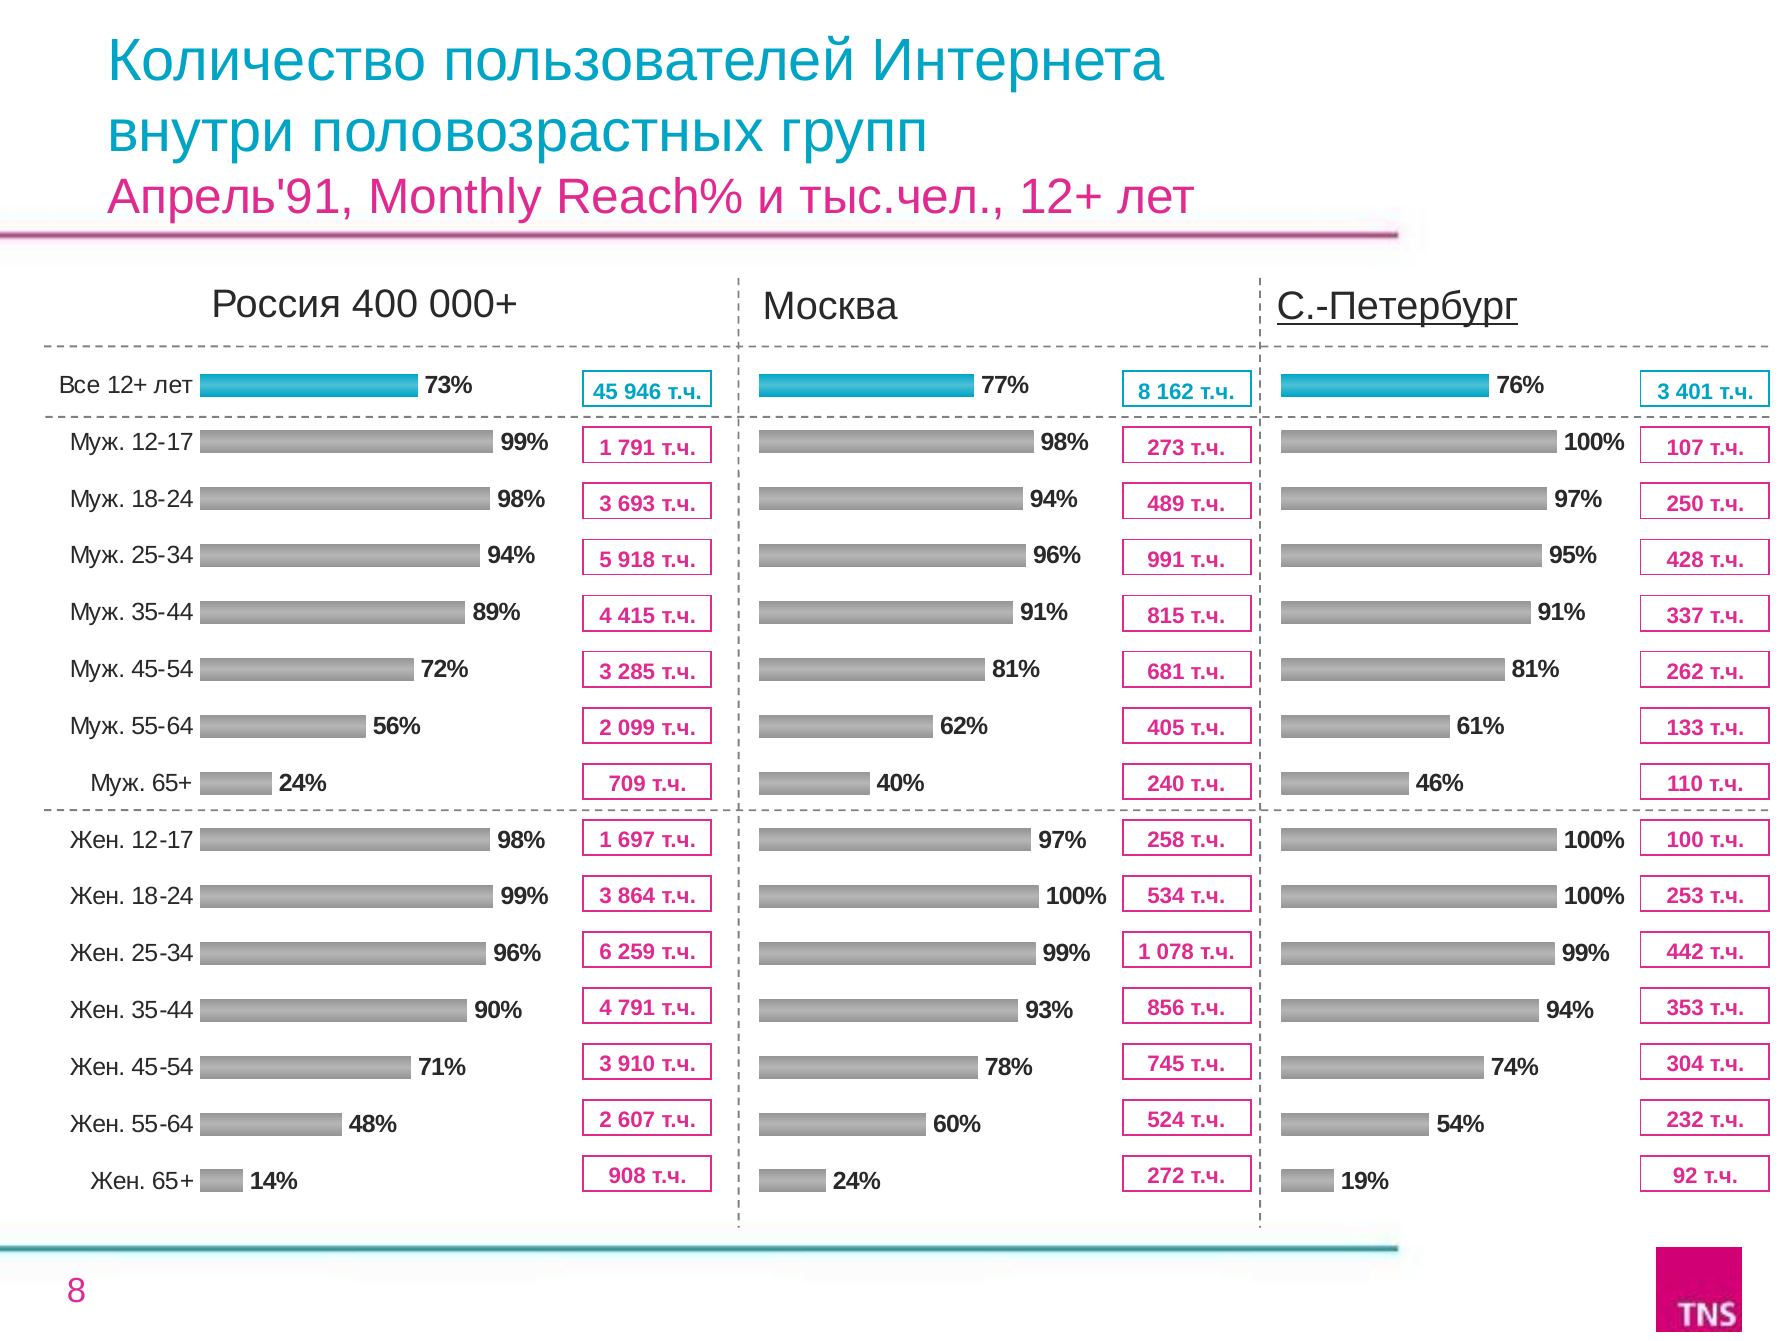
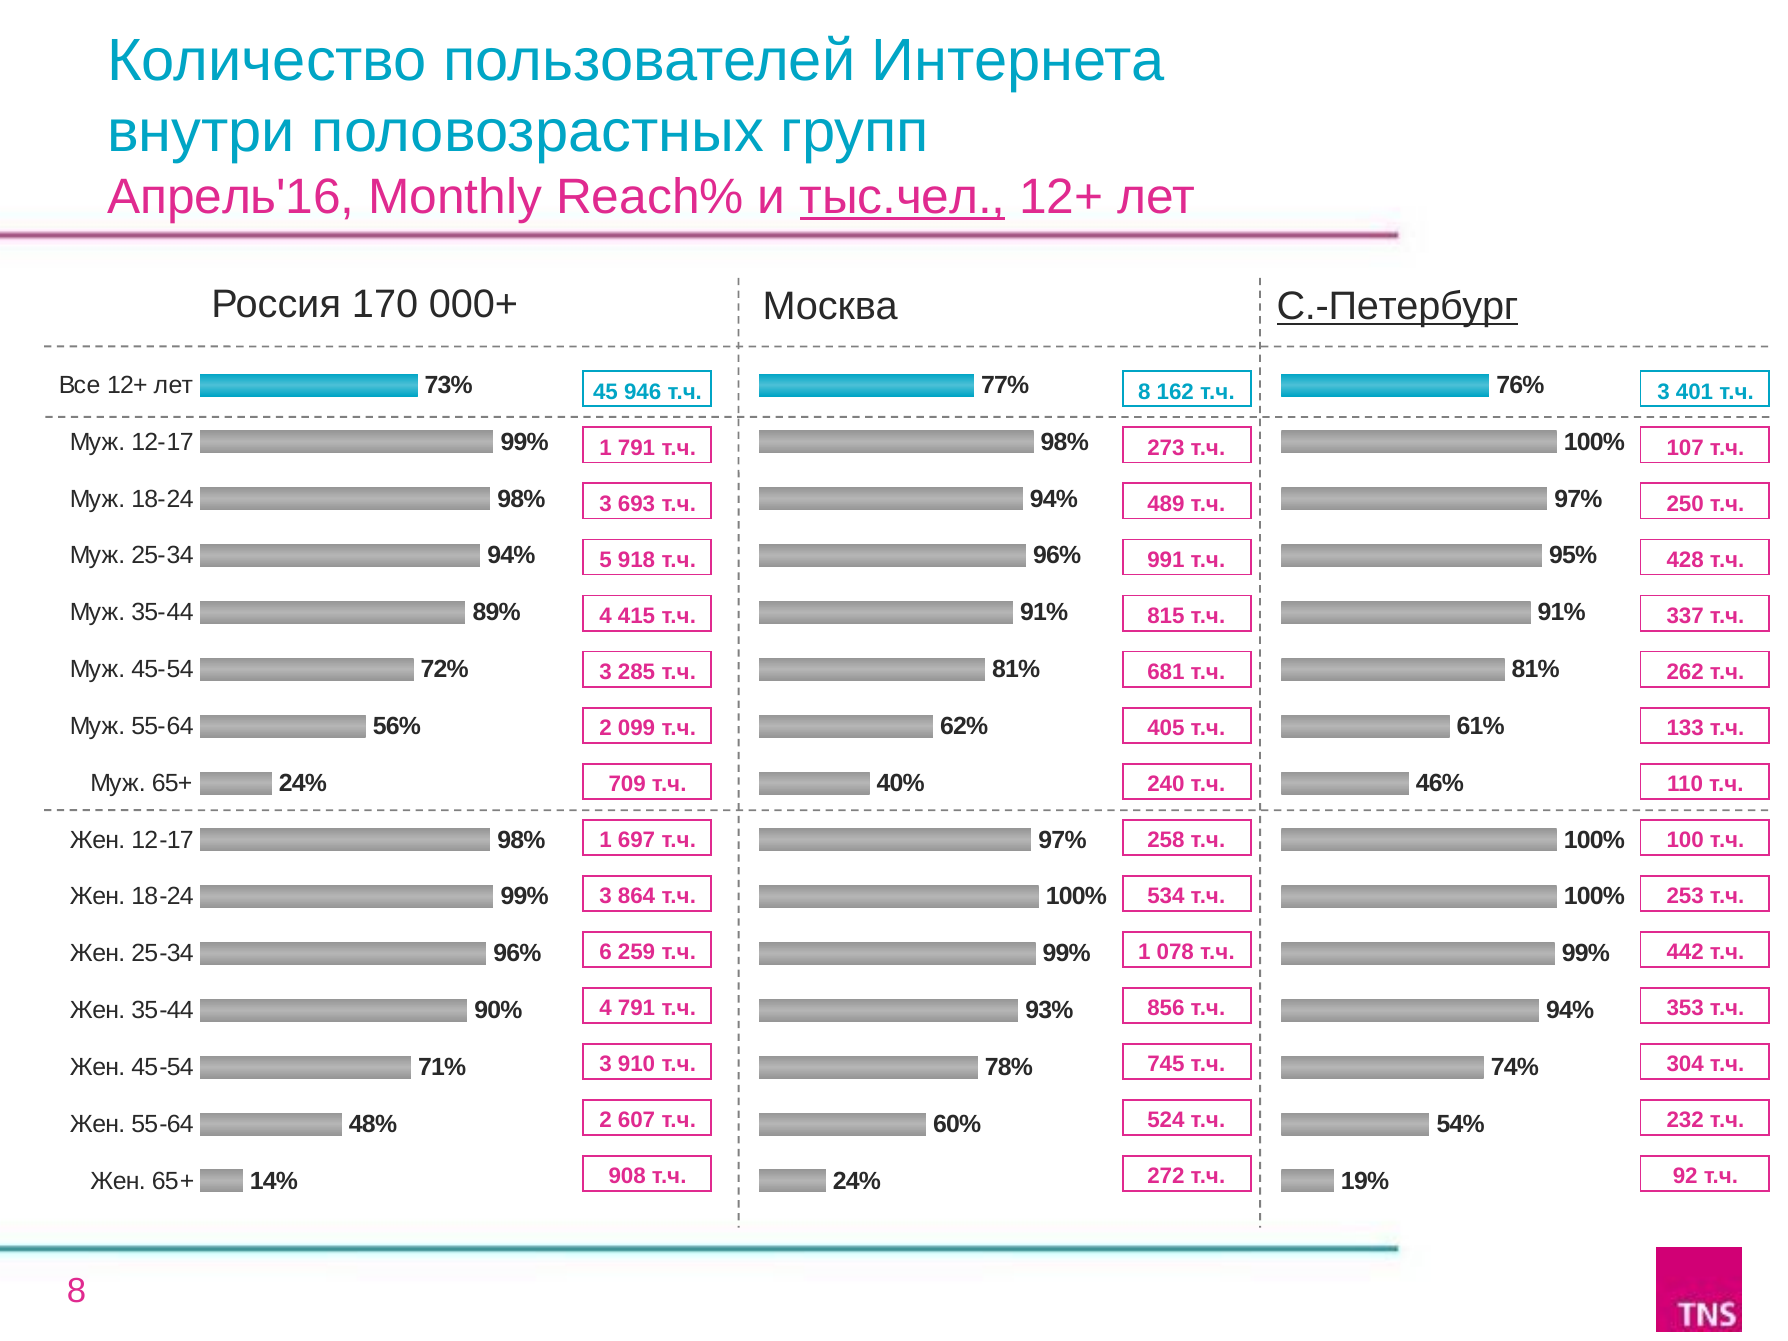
Апрель'91: Апрель'91 -> Апрель'16 (231, 197)
тыс.чел underline: none -> present (903, 197)
400: 400 -> 170 (385, 305)
